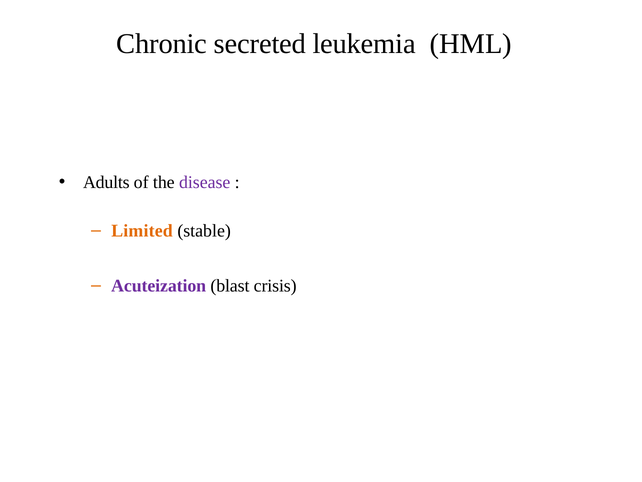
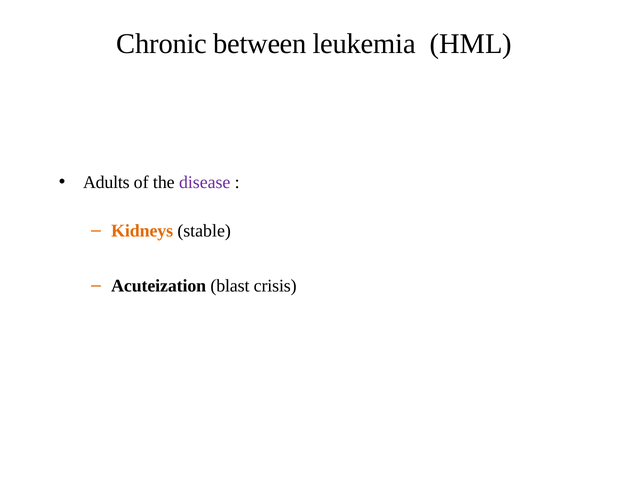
secreted: secreted -> between (260, 44)
Limited: Limited -> Kidneys (142, 231)
Аcuteization colour: purple -> black (159, 286)
